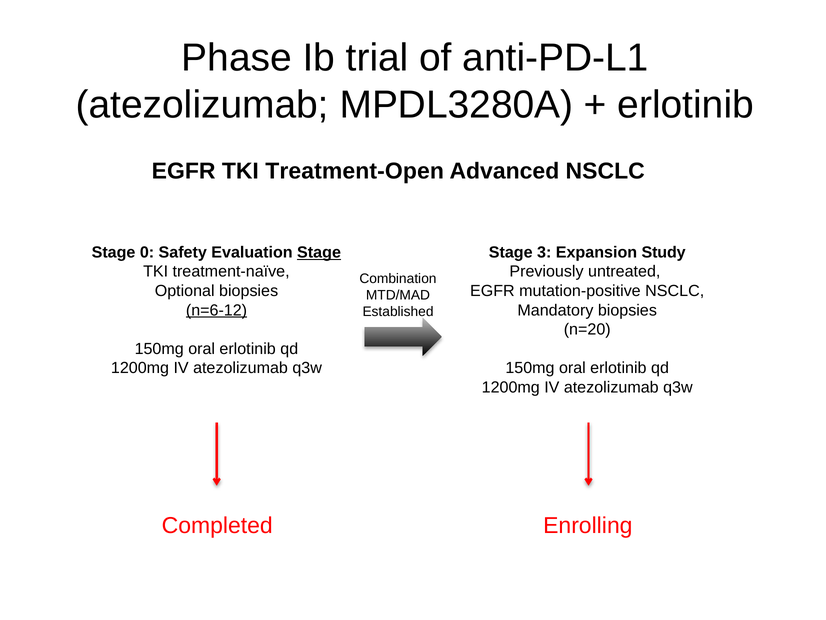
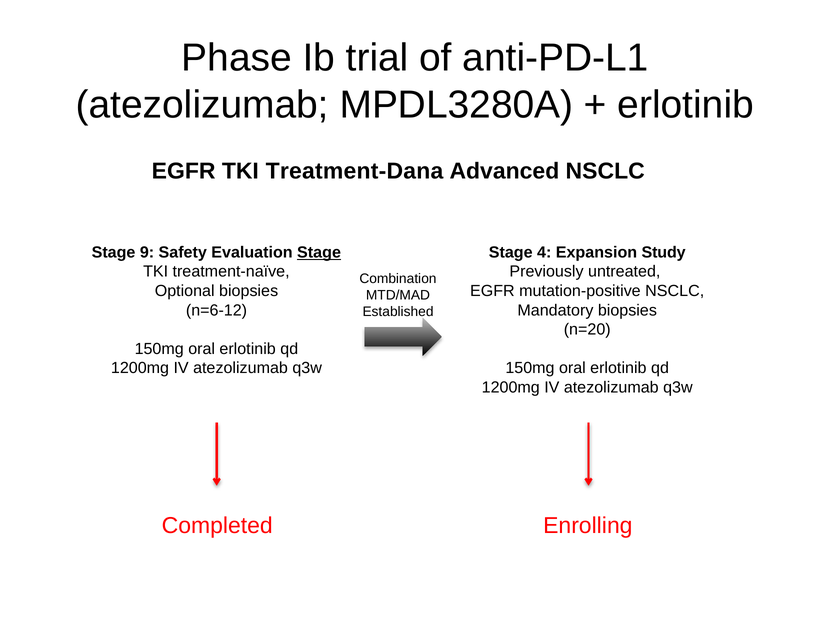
Treatment-Open: Treatment-Open -> Treatment-Dana (355, 171)
3: 3 -> 4 (544, 252)
0: 0 -> 9 (147, 252)
n=6-12 underline: present -> none (217, 310)
